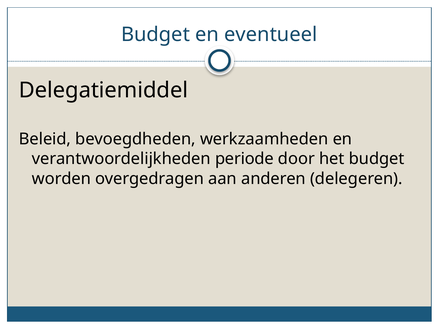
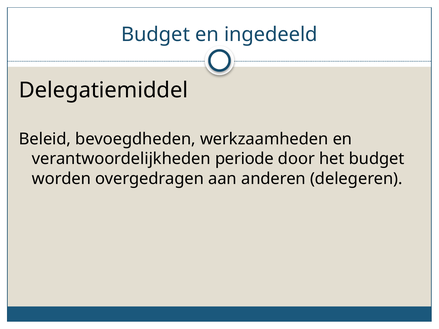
eventueel: eventueel -> ingedeeld (271, 35)
